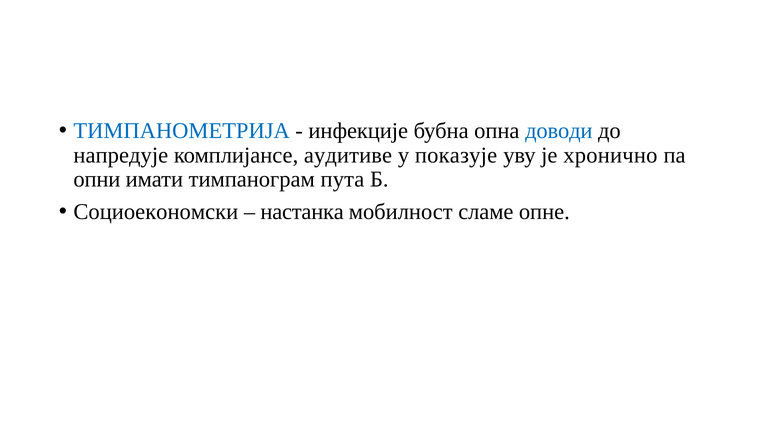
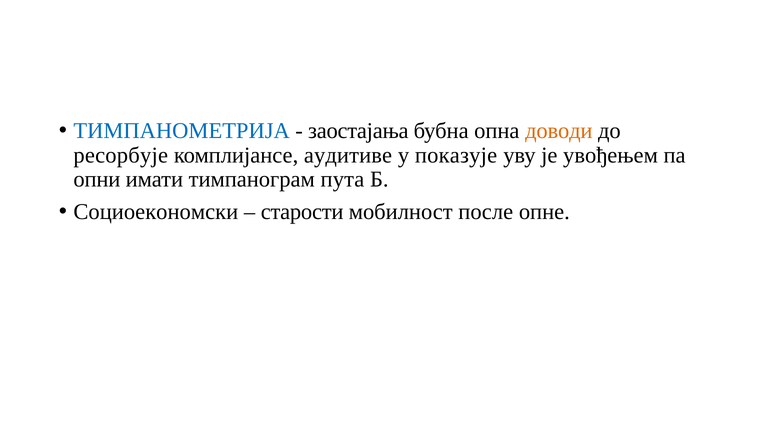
инфекције: инфекције -> заостајања (358, 131)
доводи colour: blue -> orange (559, 131)
напредује: напредује -> ресорбује (121, 155)
хронично: хронично -> увођењем (610, 155)
настанка: настанка -> старости (302, 212)
сламе: сламе -> после (486, 212)
